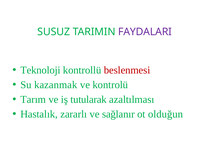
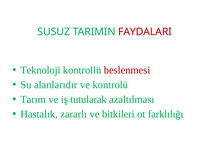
FAYDALARI colour: purple -> red (145, 32)
kazanmak: kazanmak -> alanlarıdır (56, 85)
sağlanır: sağlanır -> bitkileri (118, 114)
olduğun: olduğun -> farklılığı (166, 114)
